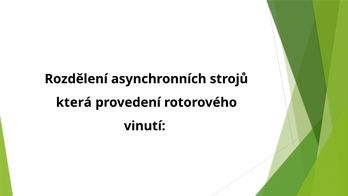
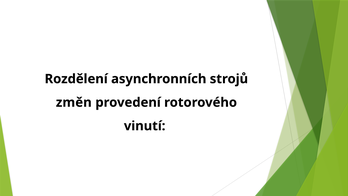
která: která -> změn (74, 102)
